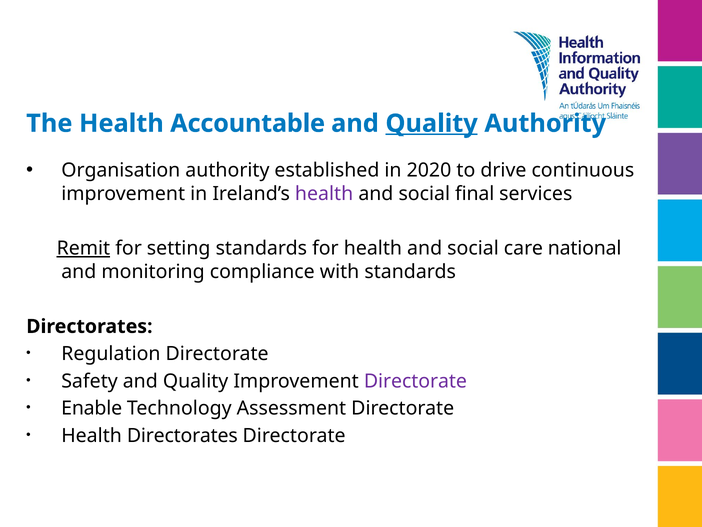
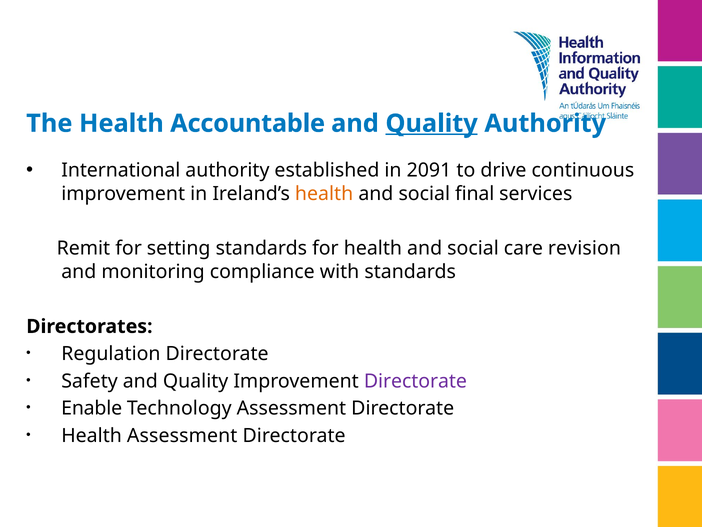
Organisation: Organisation -> International (121, 170)
2020: 2020 -> 2091 (429, 170)
health colour: purple -> orange (324, 194)
Remit underline: present -> none (83, 248)
national: national -> revision (584, 248)
Health Directorates: Directorates -> Assessment (182, 435)
